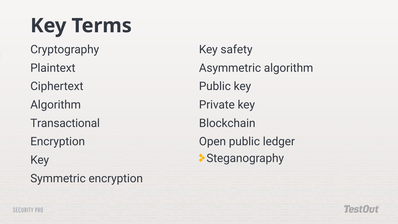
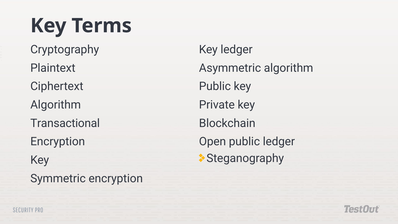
Key safety: safety -> ledger (237, 49)
